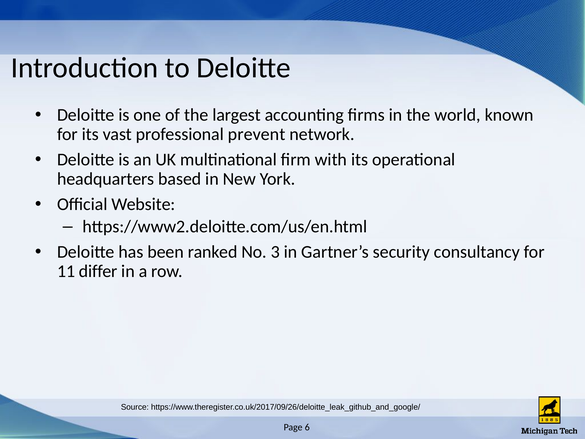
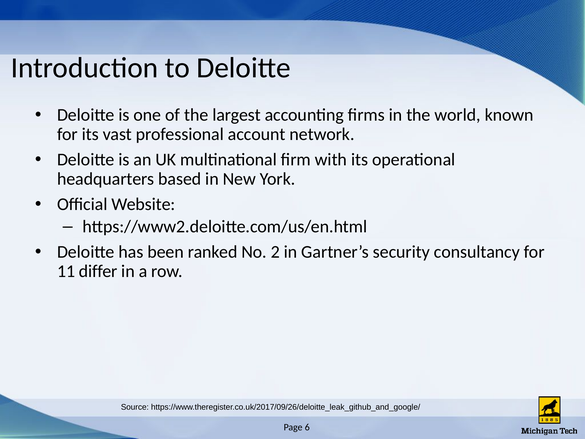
prevent: prevent -> account (257, 134)
3: 3 -> 2 (275, 252)
